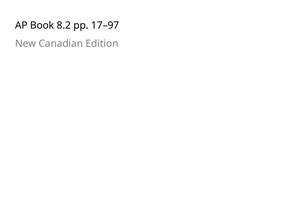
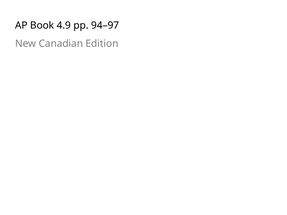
8.2: 8.2 -> 4.9 (64, 26)
17–97: 17–97 -> 94–97 (105, 26)
